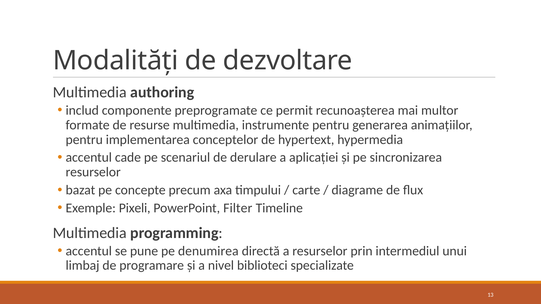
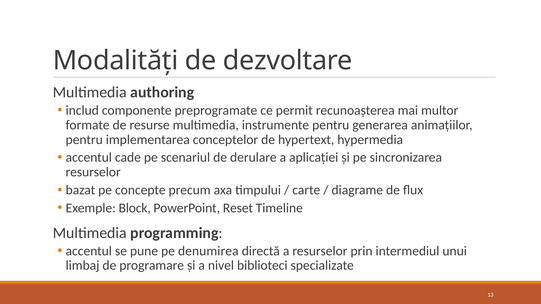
Pixeli: Pixeli -> Block (135, 208)
Filter: Filter -> Reset (238, 208)
